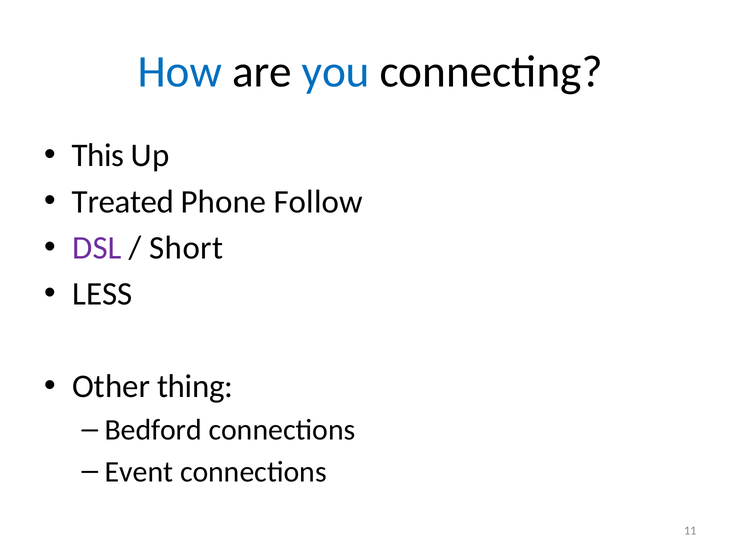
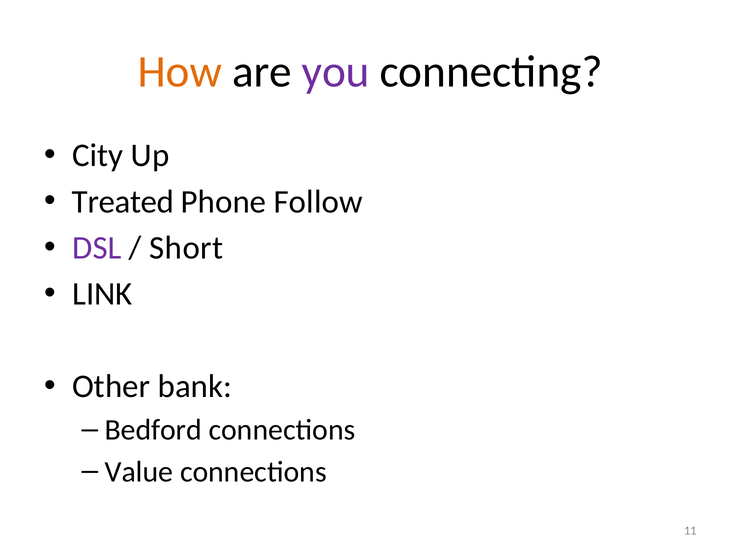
How colour: blue -> orange (180, 72)
you colour: blue -> purple (336, 72)
This: This -> City (98, 155)
LESS: LESS -> LINK (102, 294)
thing: thing -> bank (195, 386)
Event: Event -> Value (139, 472)
